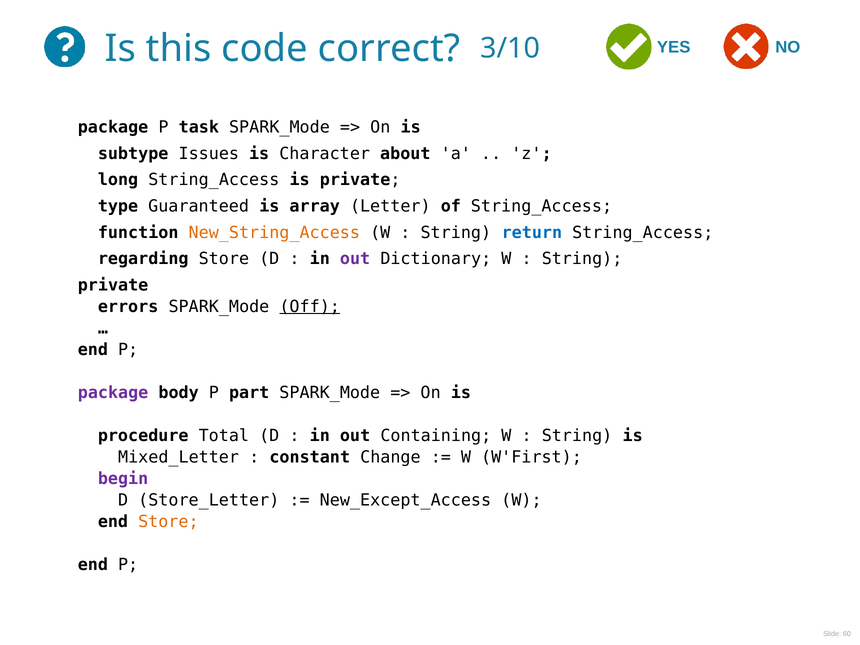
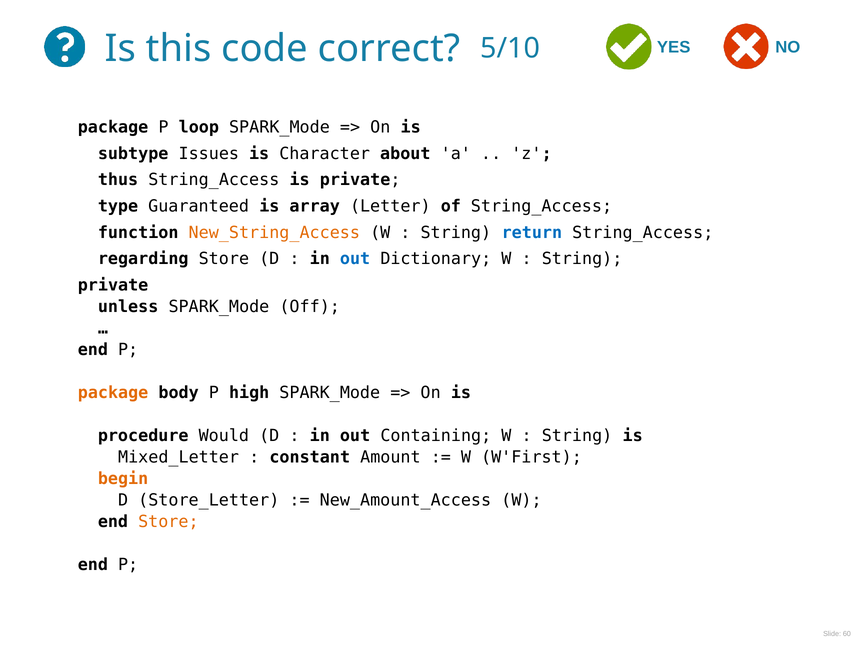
3/10: 3/10 -> 5/10 (510, 48)
task: task -> loop (199, 127)
long: long -> thus (118, 180)
out colour: purple -> blue (355, 259)
errors: errors -> unless (128, 307)
Off underline: present -> none (310, 307)
package colour: purple -> orange (113, 393)
part: part -> high (249, 393)
Total: Total -> Would (224, 436)
Change: Change -> Amount (390, 457)
begin colour: purple -> orange (123, 479)
New_Except_Access: New_Except_Access -> New_Amount_Access (405, 500)
